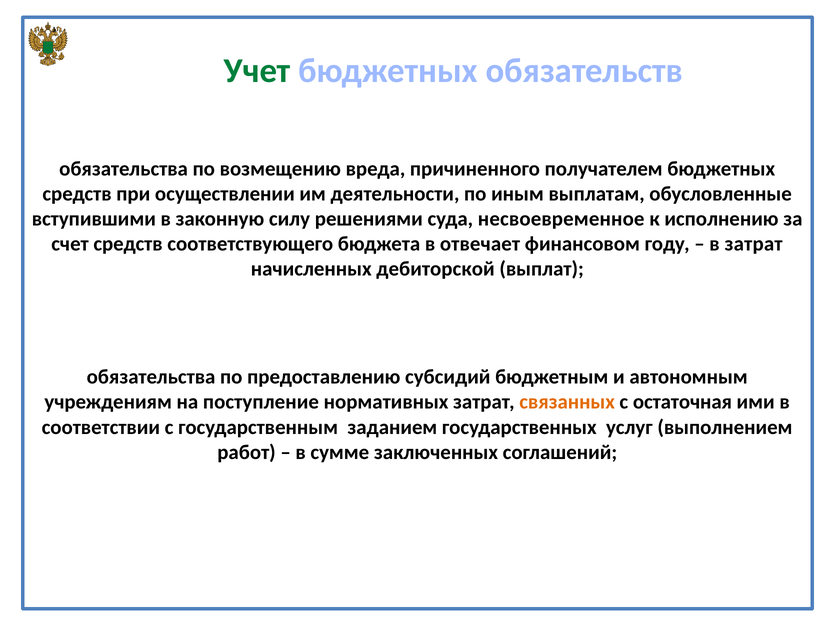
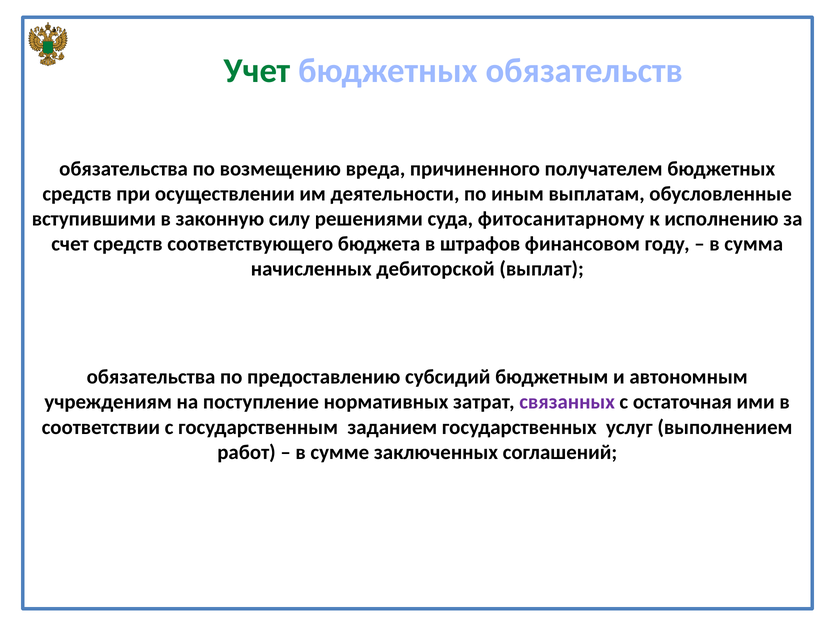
несвоевременное: несвоевременное -> фитосанитарному (561, 219)
отвечает: отвечает -> штрафов (480, 244)
в затрат: затрат -> сумма (754, 244)
связанных colour: orange -> purple (567, 402)
